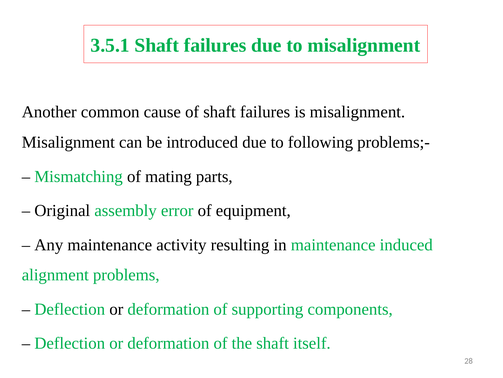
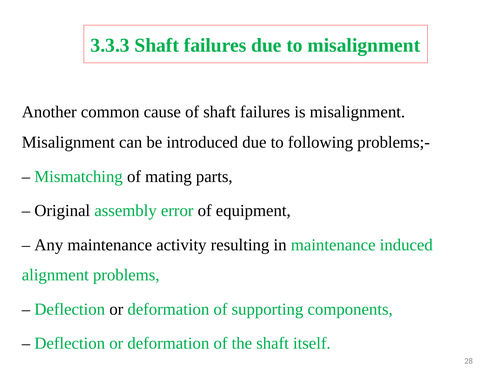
3.5.1: 3.5.1 -> 3.3.3 (110, 45)
